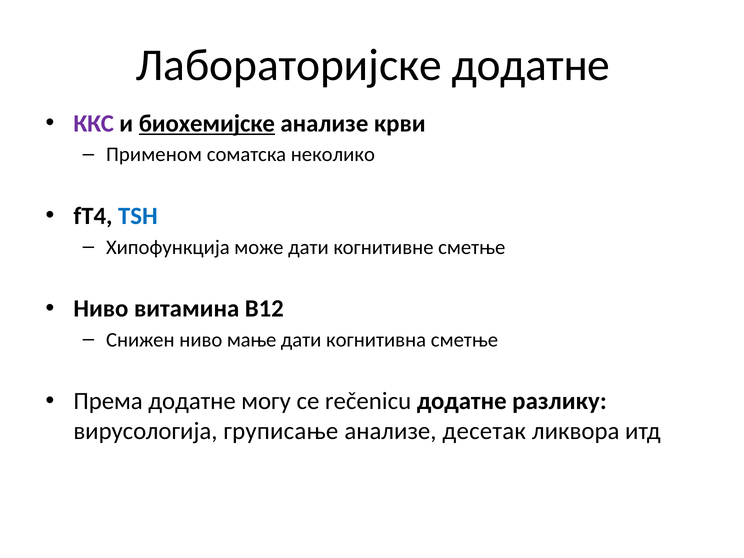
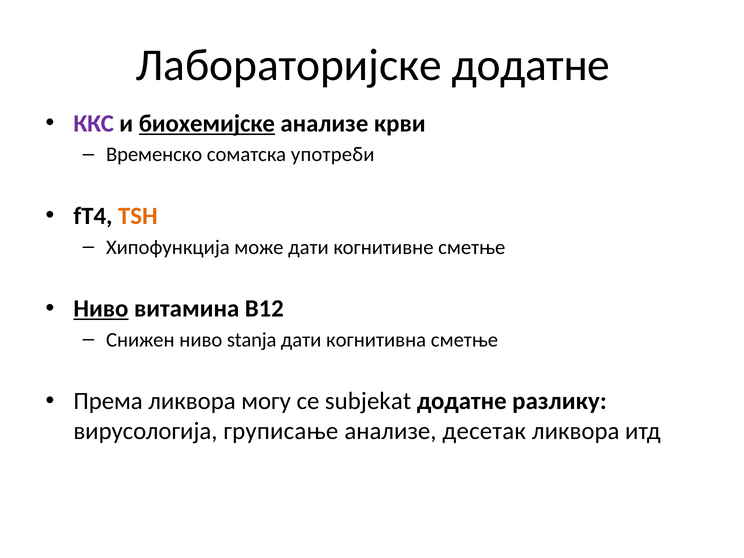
Применом: Применом -> Временско (154, 155)
неколико: неколико -> употреби (333, 155)
TSH colour: blue -> orange (138, 216)
Ниво underline: none -> present (101, 309)
мање: мање -> stanja (252, 340)
Према додатне: додатне -> ликвора (192, 401)
rečenicu: rečenicu -> subjekat (368, 401)
